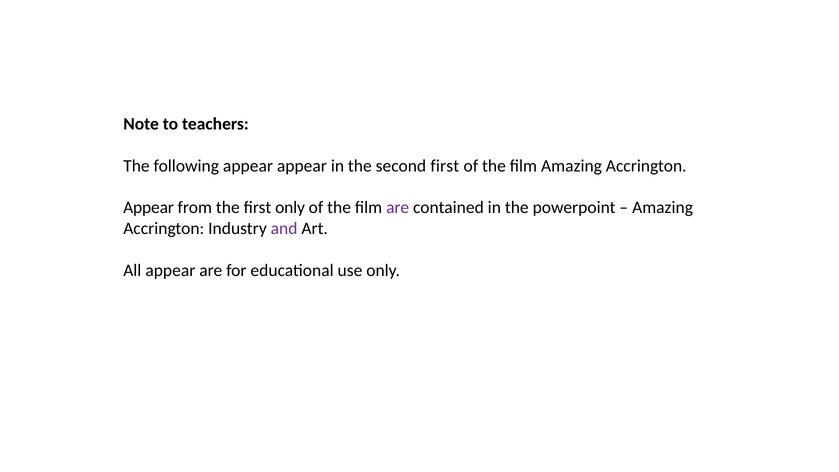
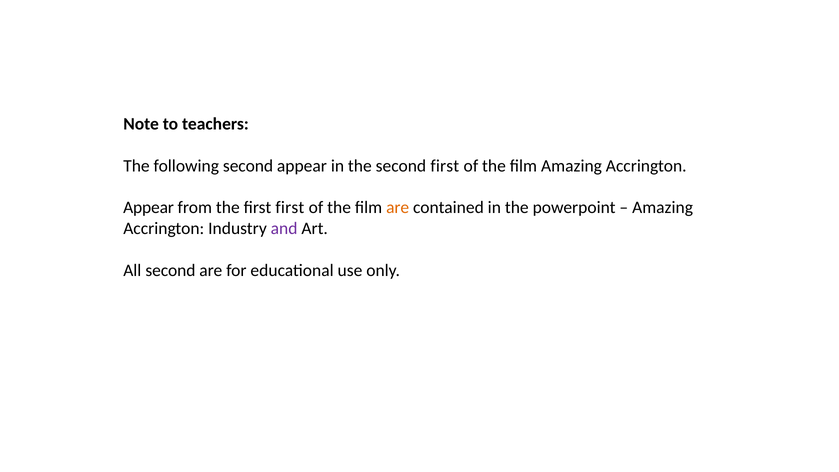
following appear: appear -> second (248, 166)
first only: only -> first (290, 208)
are colour: purple -> orange (398, 208)
All appear: appear -> second (170, 271)
